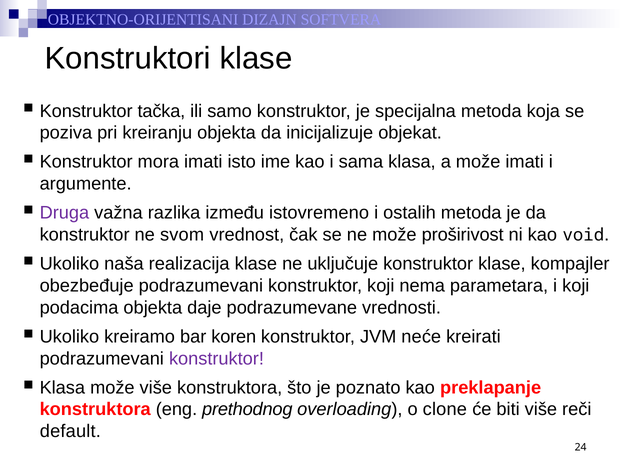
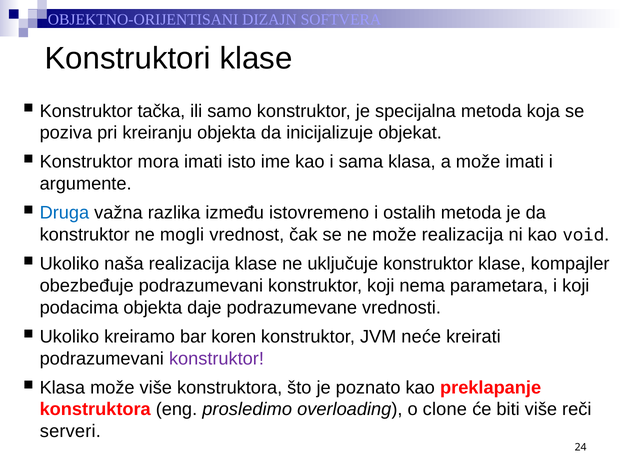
Druga colour: purple -> blue (64, 213)
svom: svom -> mogli (182, 235)
može proširivost: proširivost -> realizacija (463, 235)
prethodnog: prethodnog -> prosledimo (247, 409)
default: default -> serveri (70, 431)
